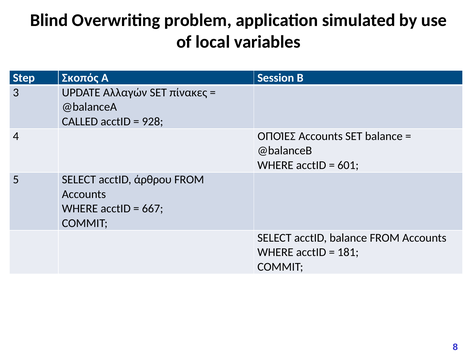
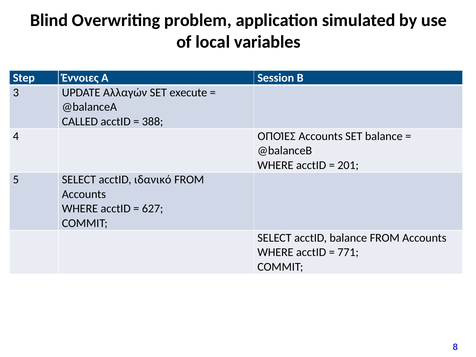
Σκοπός: Σκοπός -> Έννοιες (80, 78)
πίνακες: πίνακες -> execute (188, 92)
928: 928 -> 388 (153, 122)
601: 601 -> 201 (348, 165)
άρθρου: άρθρου -> ιδανικό (153, 180)
667: 667 -> 627 (153, 209)
181: 181 -> 771 (348, 252)
